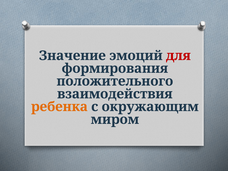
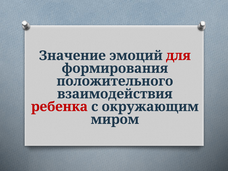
ребенка colour: orange -> red (59, 107)
